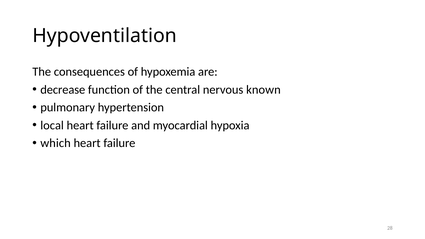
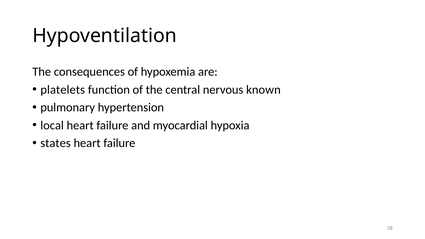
decrease: decrease -> platelets (63, 90)
which: which -> states (56, 143)
